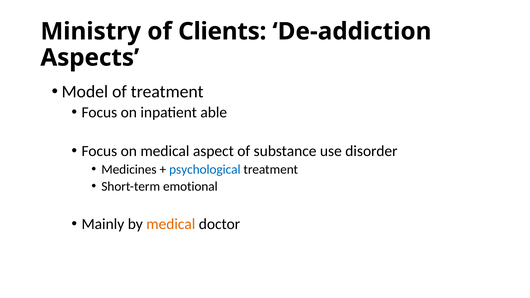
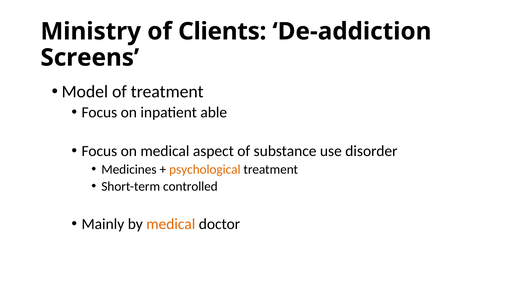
Aspects: Aspects -> Screens (90, 58)
psychological colour: blue -> orange (205, 169)
emotional: emotional -> controlled (190, 187)
